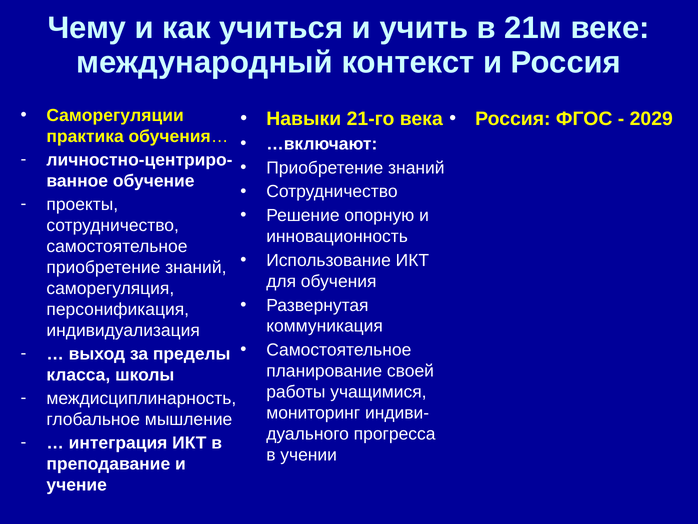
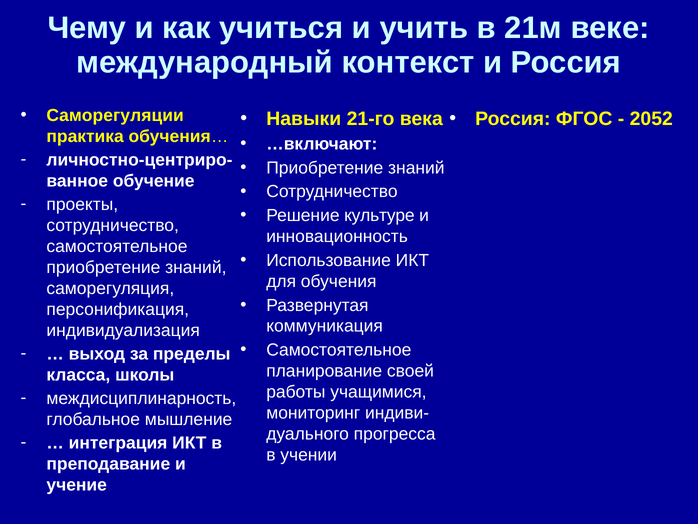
2029: 2029 -> 2052 (651, 119)
опорную: опорную -> культуре (379, 215)
